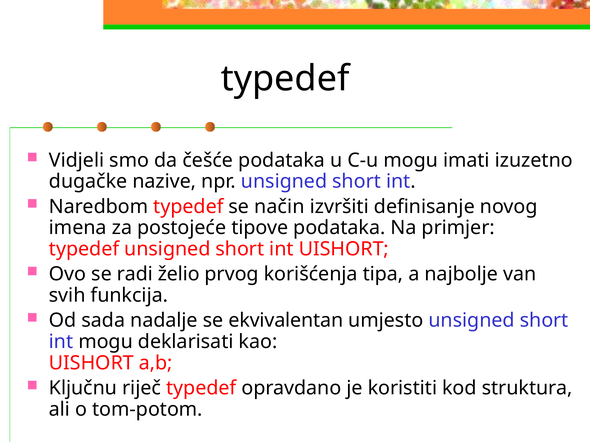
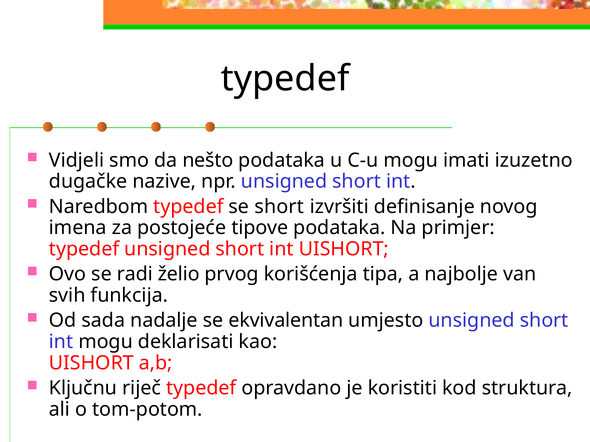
češće: češće -> nešto (208, 160)
se način: način -> short (279, 207)
